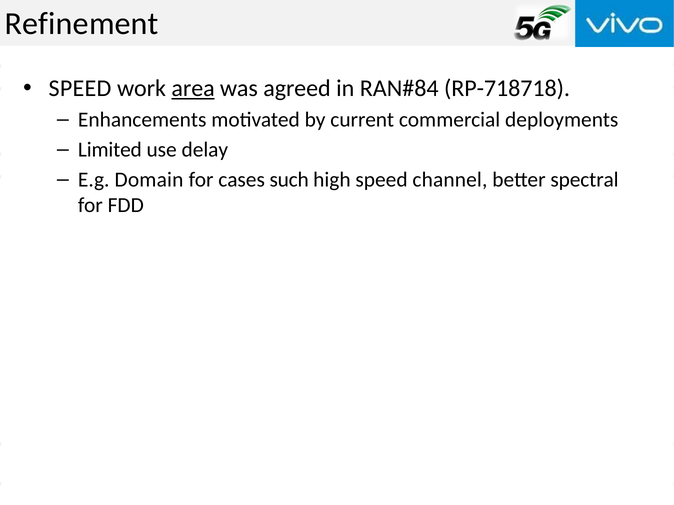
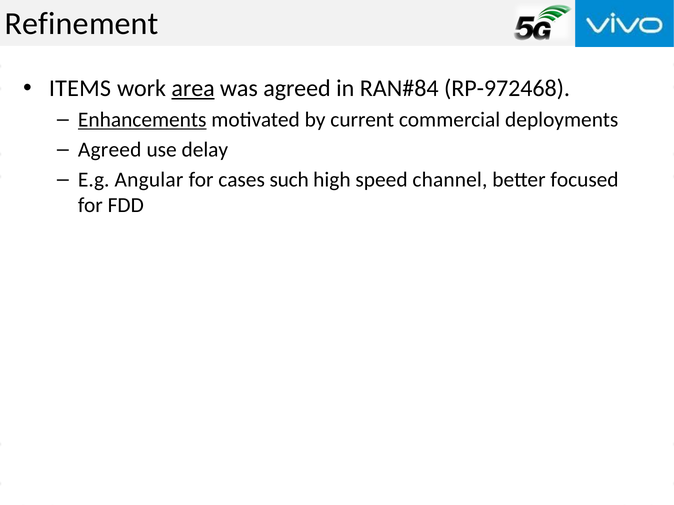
SPEED: SPEED -> ITEMS (80, 88)
RP-718718: RP-718718 -> RP-972468 (507, 88)
Enhancements underline: none -> present (142, 120)
Limited: Limited -> Agreed (110, 150)
Domain: Domain -> Angular (149, 180)
spectral: spectral -> focused (585, 180)
